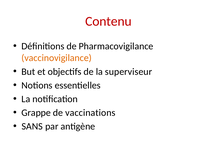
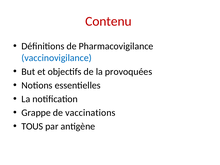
vaccinovigilance colour: orange -> blue (57, 58)
superviseur: superviseur -> provoquées (129, 72)
SANS: SANS -> TOUS (32, 126)
